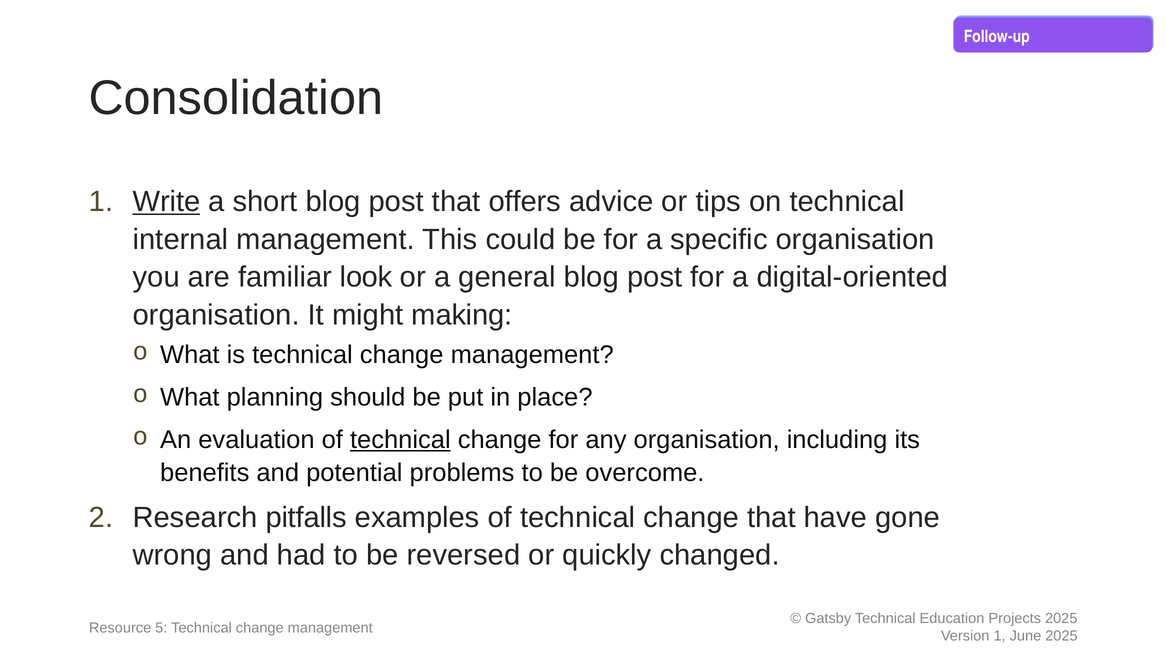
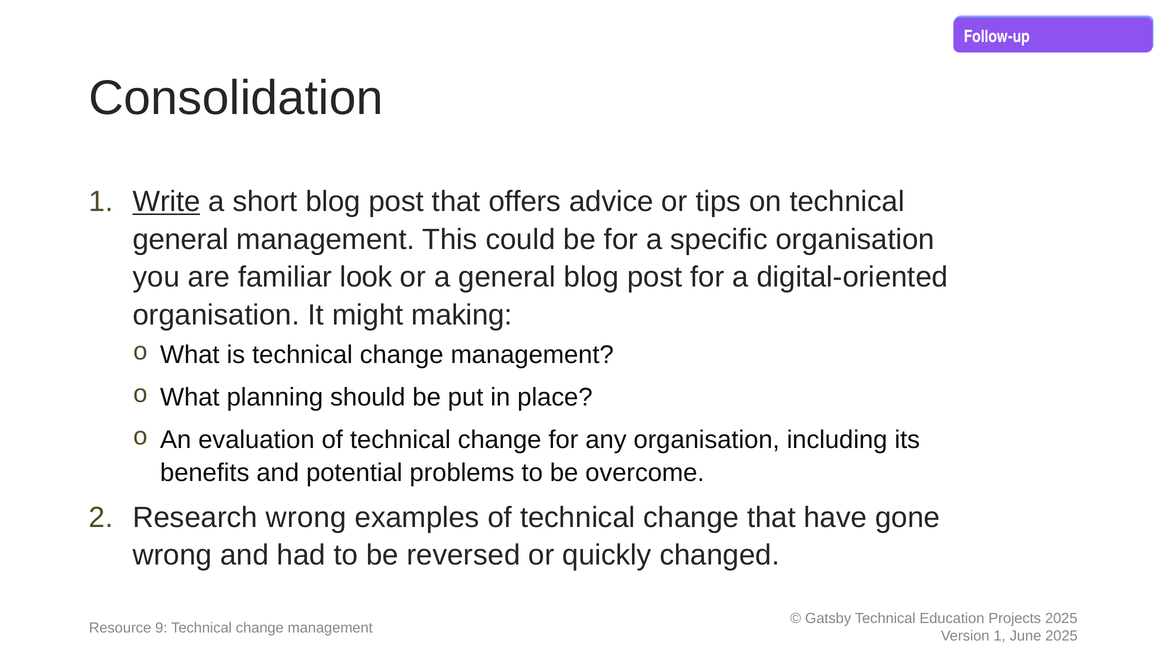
internal: internal -> general (181, 239)
technical underline: present -> none (400, 439)
Research pitfalls: pitfalls -> wrong (306, 517)
5: 5 -> 9 (161, 628)
